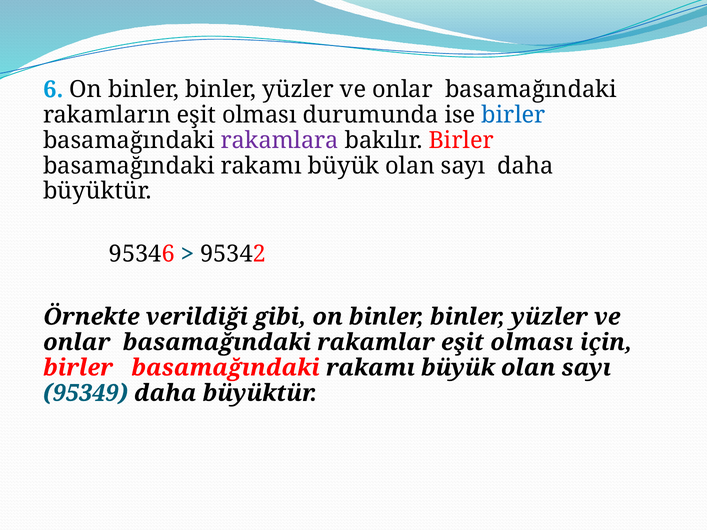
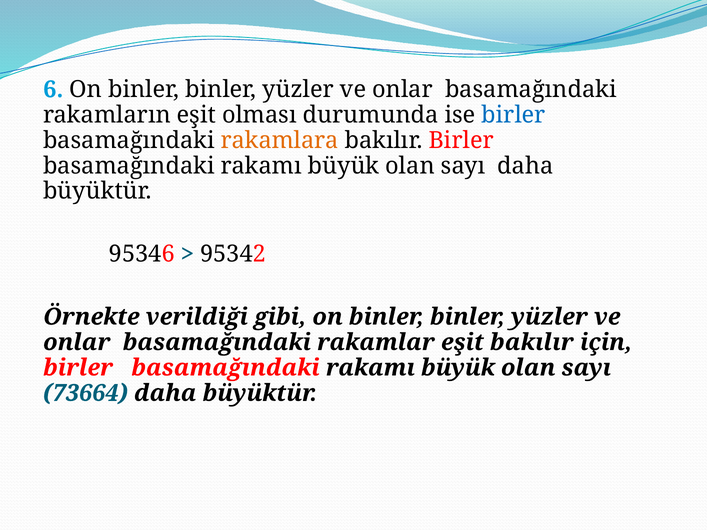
rakamlara colour: purple -> orange (280, 140)
rakamlar eşit olması: olması -> bakılır (532, 342)
95349: 95349 -> 73664 (85, 393)
